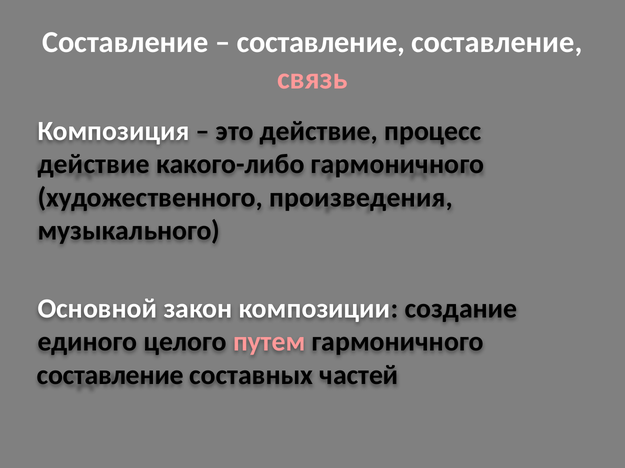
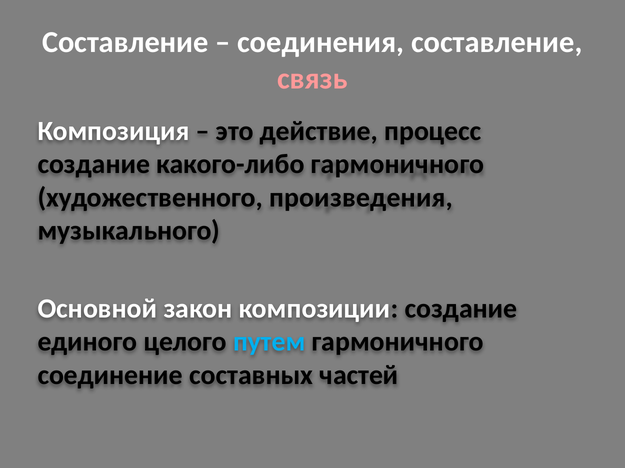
составление: составление -> соединения (321, 42)
действие: действие -> создание (94, 164)
путем colour: pink -> light blue (269, 342)
составление: составление -> соединение (110, 376)
